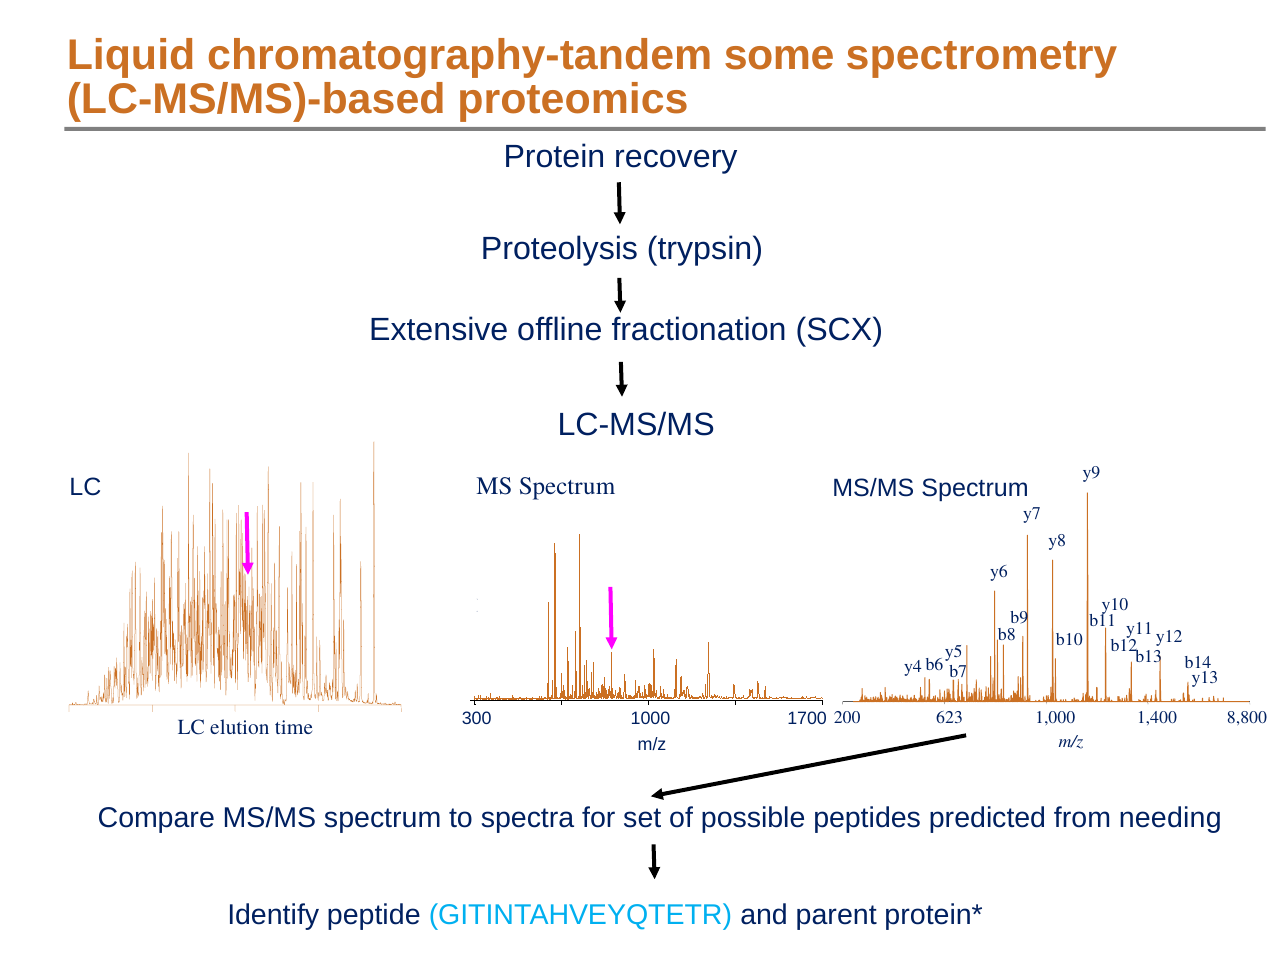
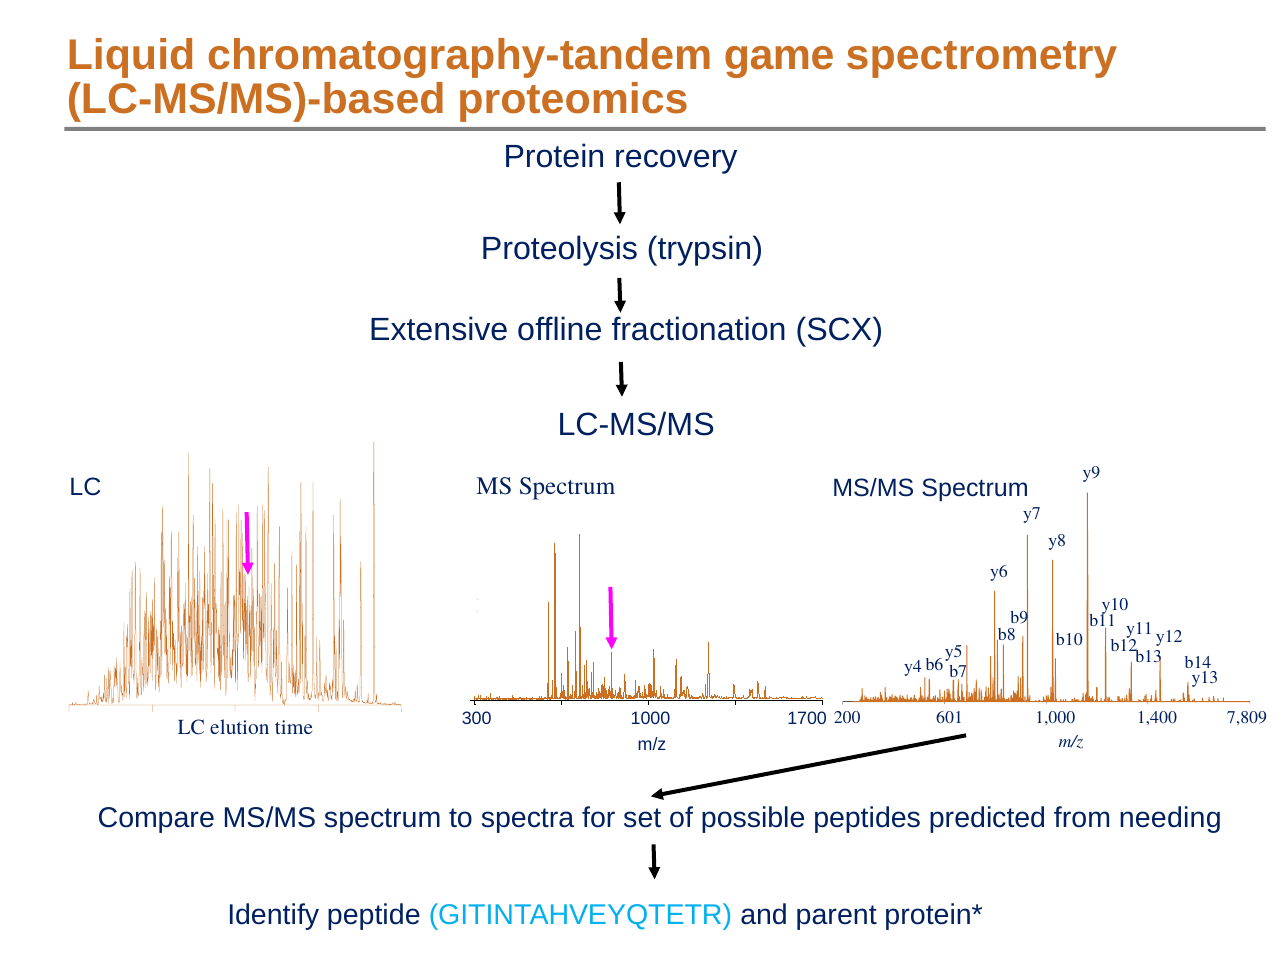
some: some -> game (779, 56)
623: 623 -> 601 (950, 718)
8,800: 8,800 -> 7,809 (1247, 718)
